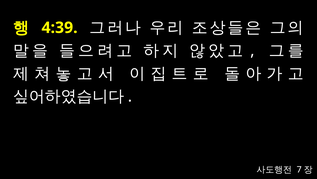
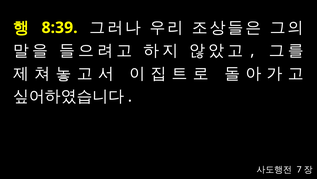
4:39: 4:39 -> 8:39 (60, 28)
